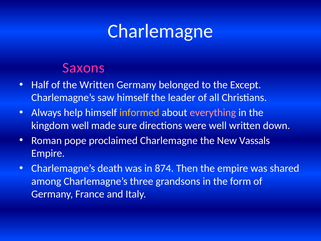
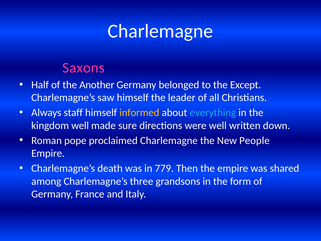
the Written: Written -> Another (97, 85)
help: help -> staff (73, 113)
everything colour: pink -> light blue (213, 113)
Vassals: Vassals -> People (254, 140)
874: 874 -> 779 (164, 168)
